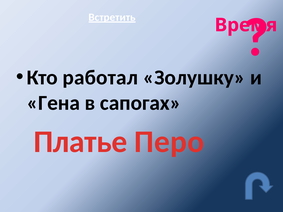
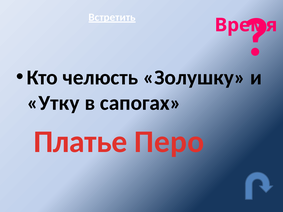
работал: работал -> челюсть (100, 78)
Гена: Гена -> Утку (53, 103)
